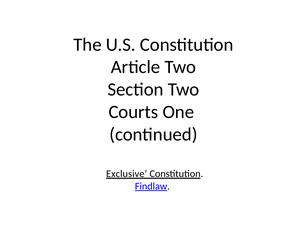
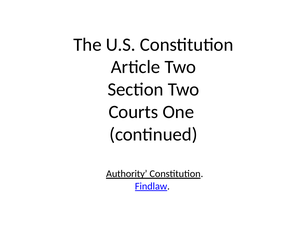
Exclusive: Exclusive -> Authority (127, 174)
